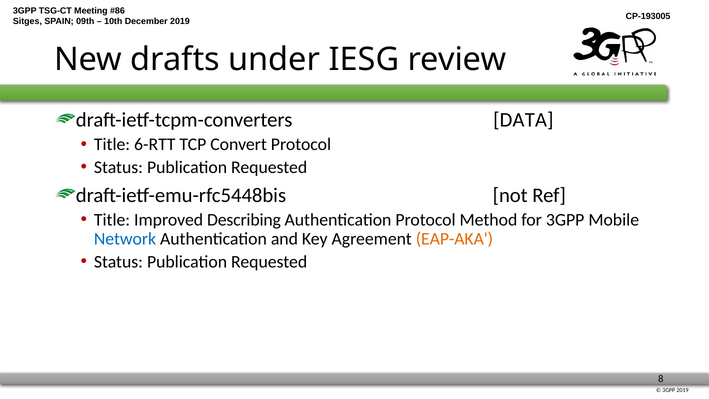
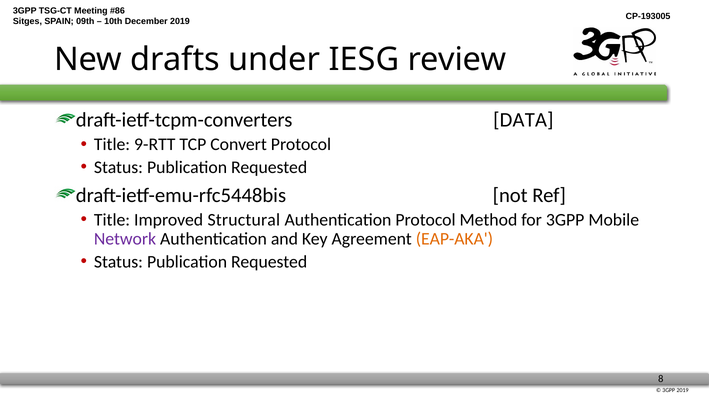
6-RTT: 6-RTT -> 9-RTT (155, 144)
Describing: Describing -> Structural (244, 220)
Network colour: blue -> purple (125, 239)
